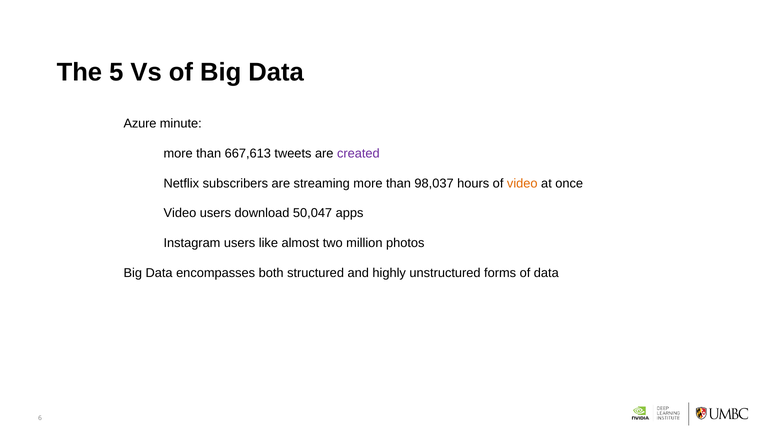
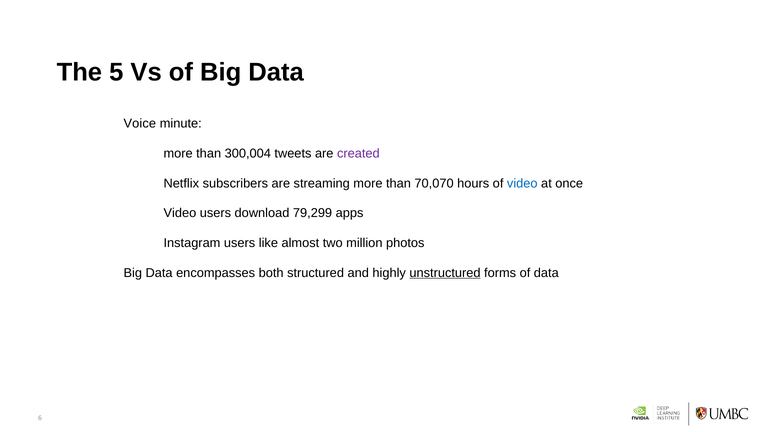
Azure: Azure -> Voice (140, 124)
667,613: 667,613 -> 300,004 (248, 154)
98,037: 98,037 -> 70,070 (434, 183)
video colour: orange -> blue (522, 183)
50,047: 50,047 -> 79,299 (313, 213)
unstructured underline: none -> present (445, 273)
